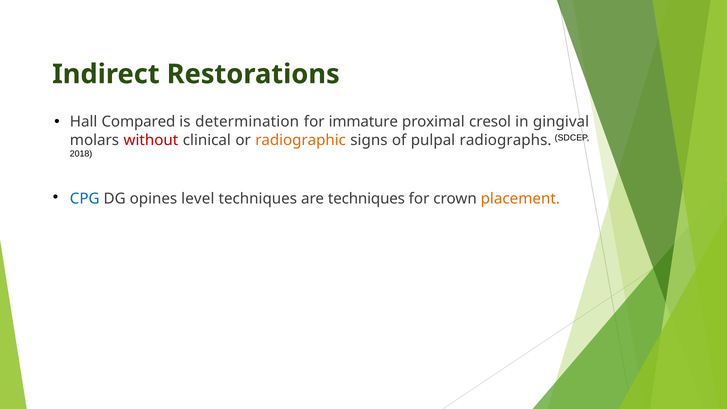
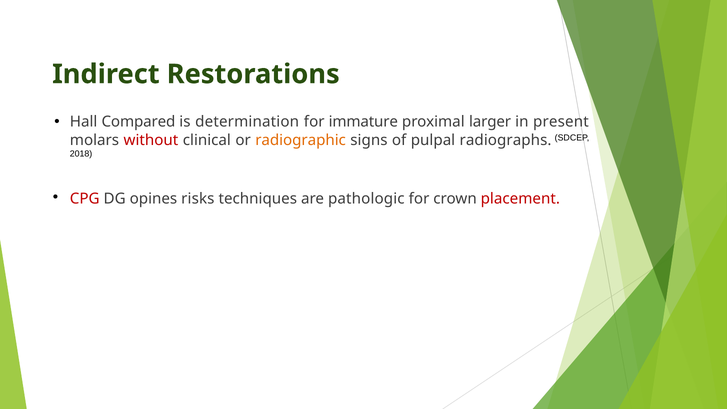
cresol: cresol -> larger (490, 122)
gingival: gingival -> present (561, 122)
CPG colour: blue -> red (85, 199)
level: level -> risks (198, 199)
are techniques: techniques -> pathologic (366, 199)
placement colour: orange -> red (520, 199)
